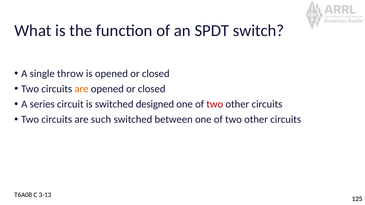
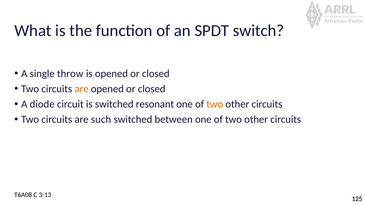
series: series -> diode (42, 104)
designed: designed -> resonant (155, 104)
two colour: red -> orange (215, 104)
